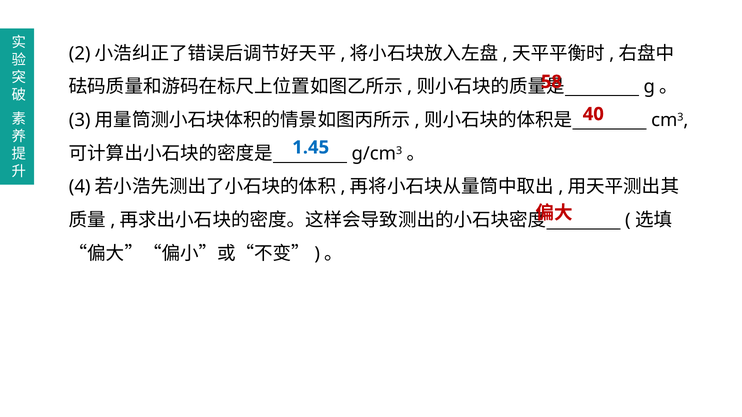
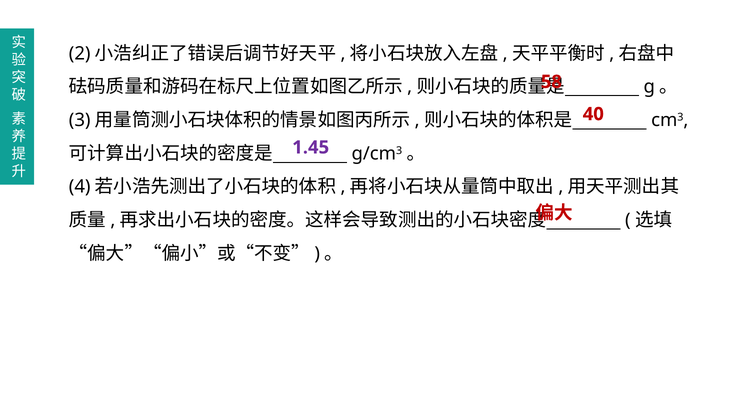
1.45 colour: blue -> purple (311, 148)
